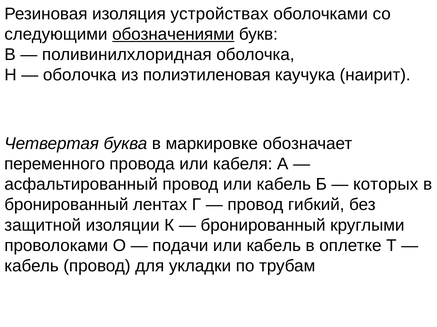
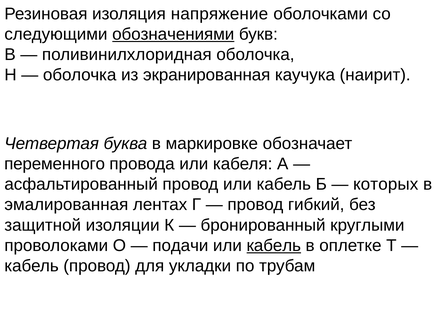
устройствах: устройствах -> напряжение (219, 14)
полиэтиленовая: полиэтиленовая -> экранированная (207, 75)
бронированный: бронированный -> эмалированная (66, 205)
кабель underline: none -> present (274, 246)
